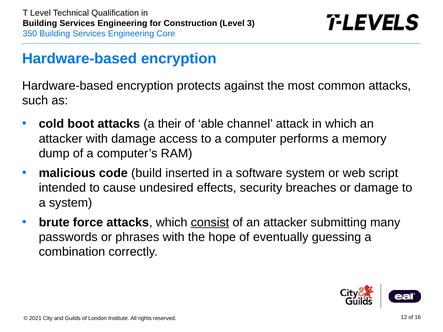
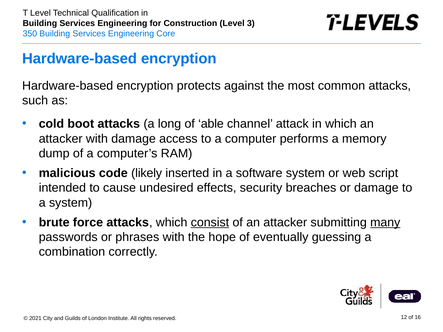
their: their -> long (169, 124)
build: build -> likely (147, 173)
many underline: none -> present (385, 222)
